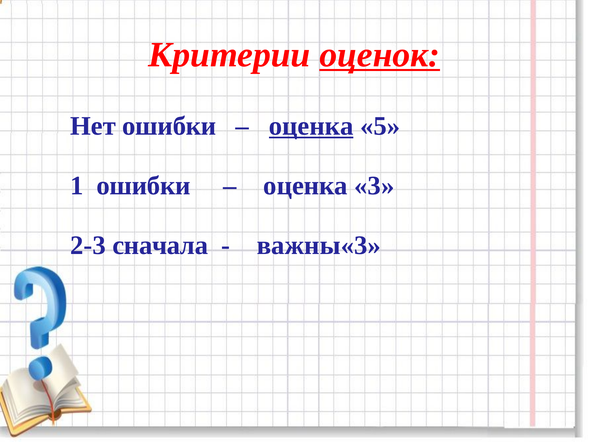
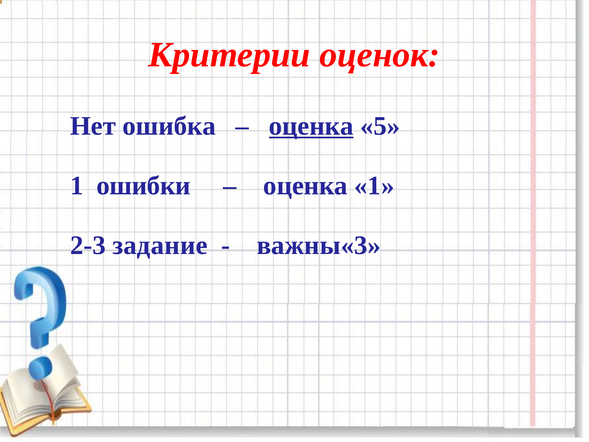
оценок underline: present -> none (380, 55)
Нет ошибки: ошибки -> ошибка (169, 126)
оценка 3: 3 -> 1 (374, 185)
сначала: сначала -> задание (160, 245)
